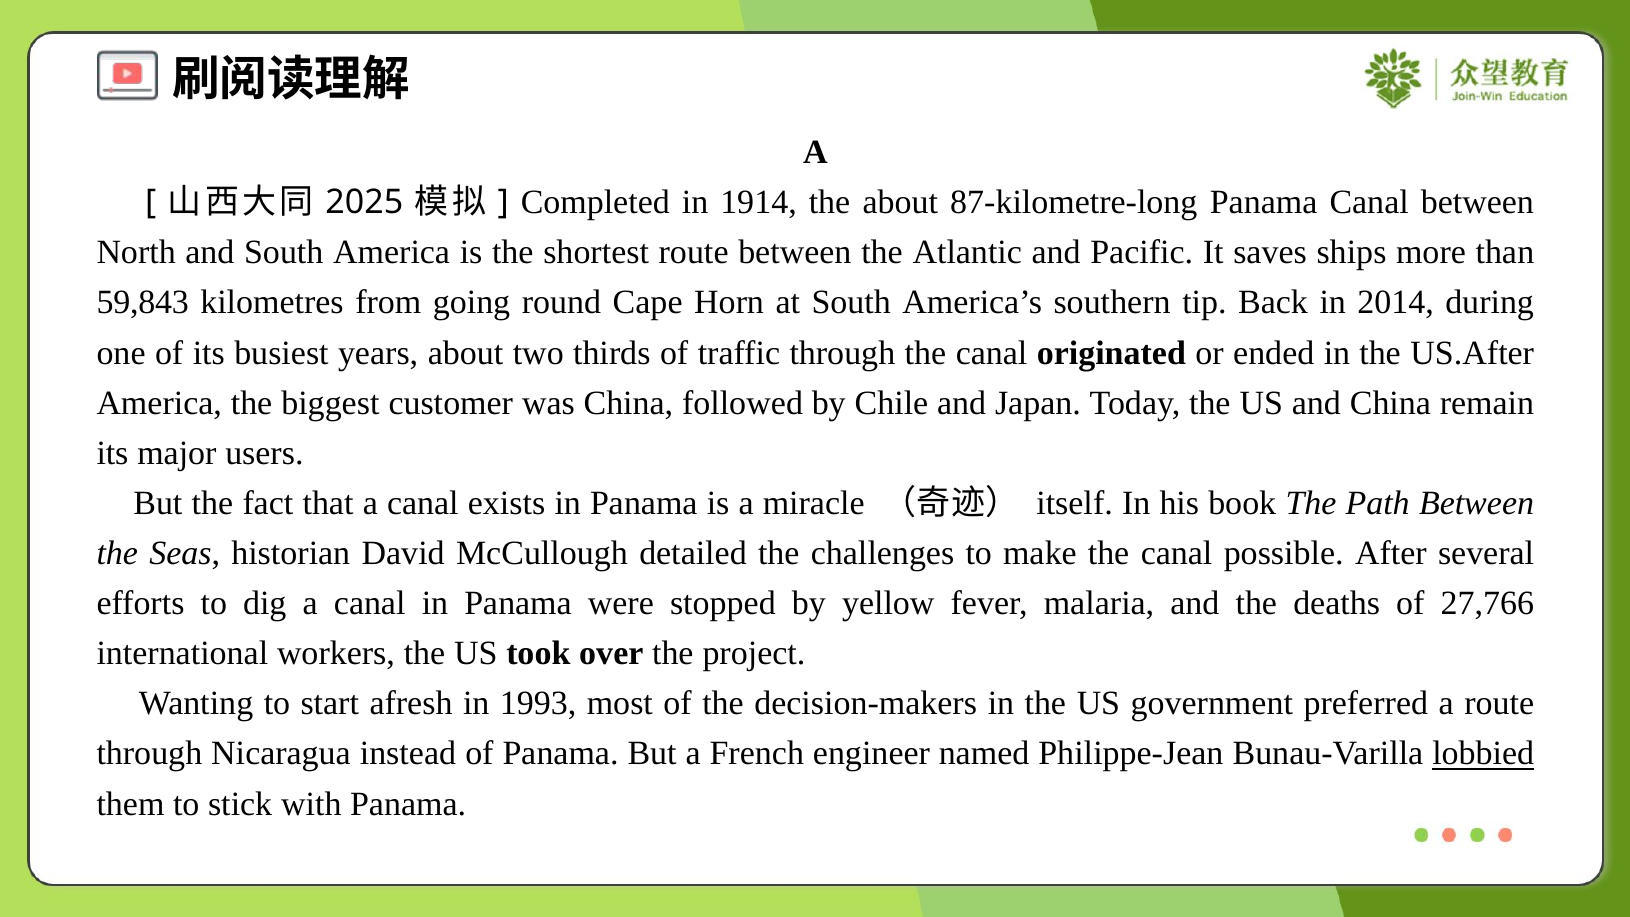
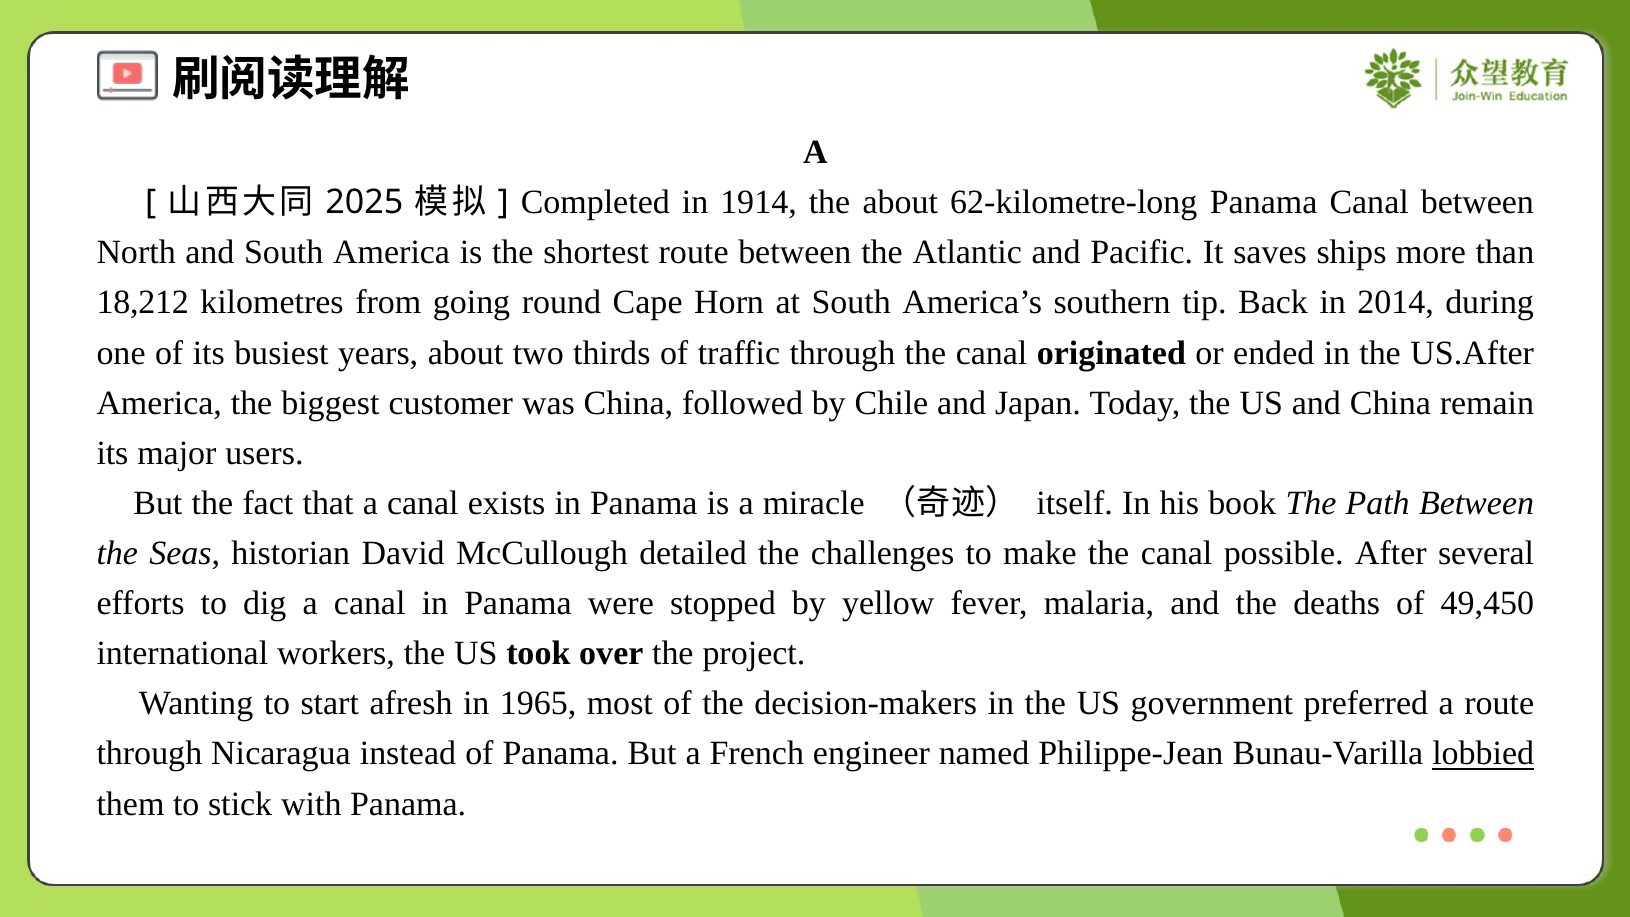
87-kilometre-long: 87-kilometre-long -> 62-kilometre-long (1074, 202)
59,843: 59,843 -> 18,212 (143, 303)
27,766: 27,766 -> 49,450 (1487, 603)
1993: 1993 -> 1965 (538, 704)
